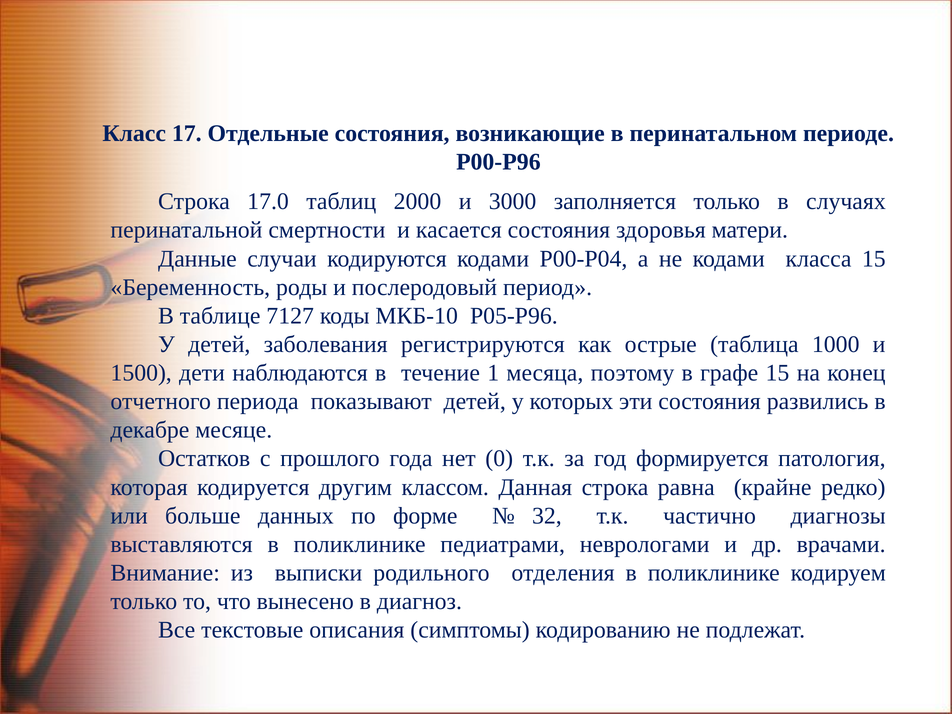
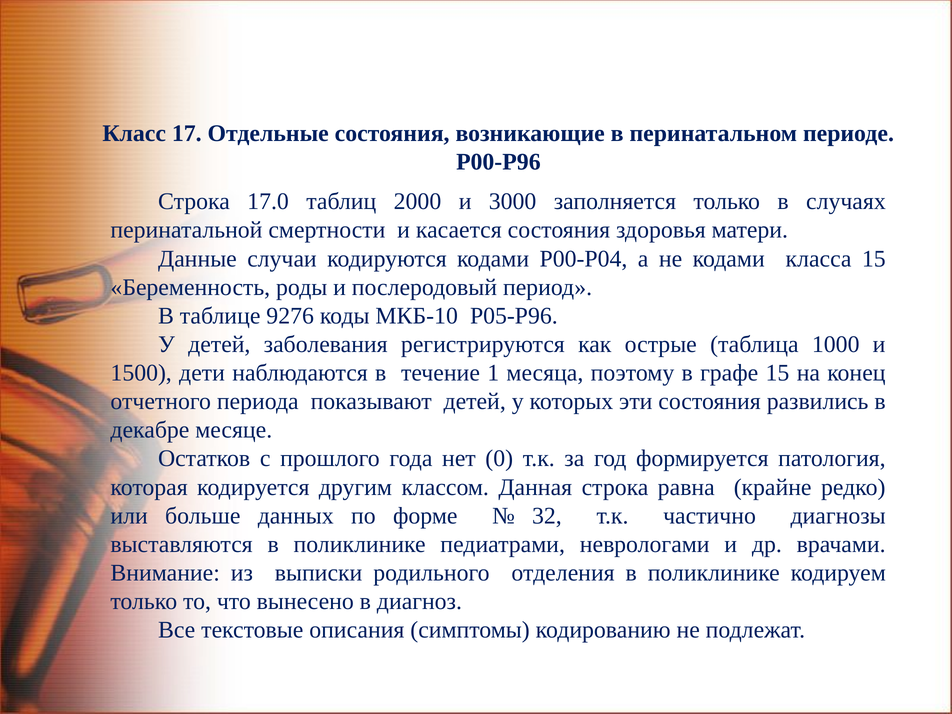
7127: 7127 -> 9276 (290, 316)
